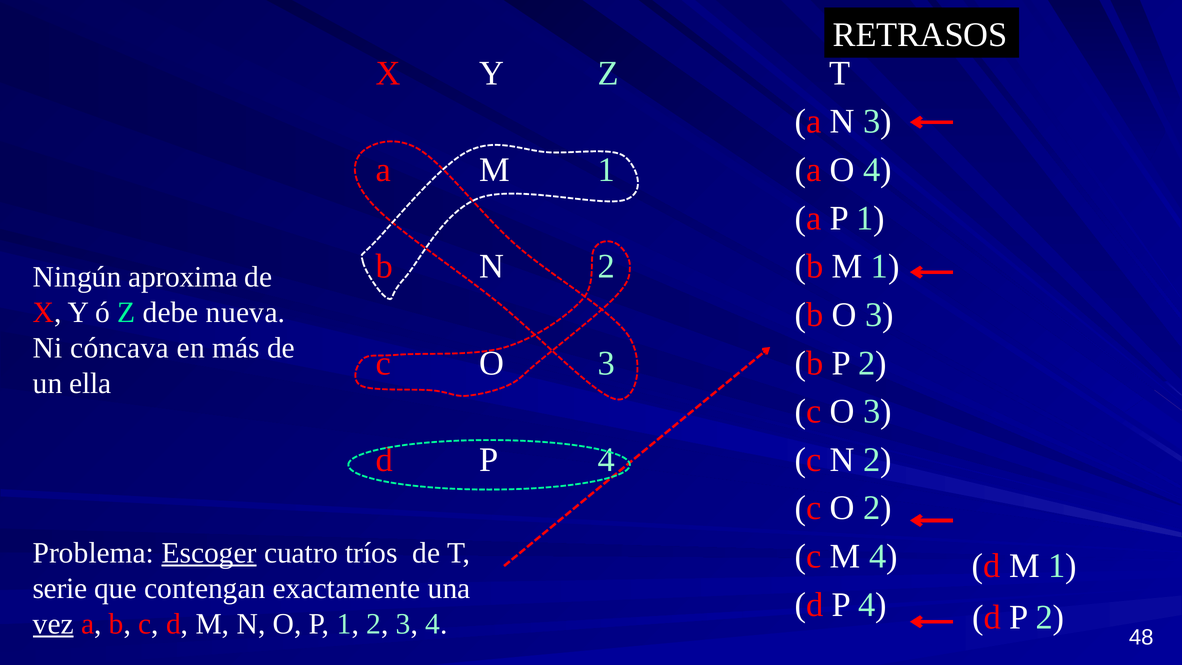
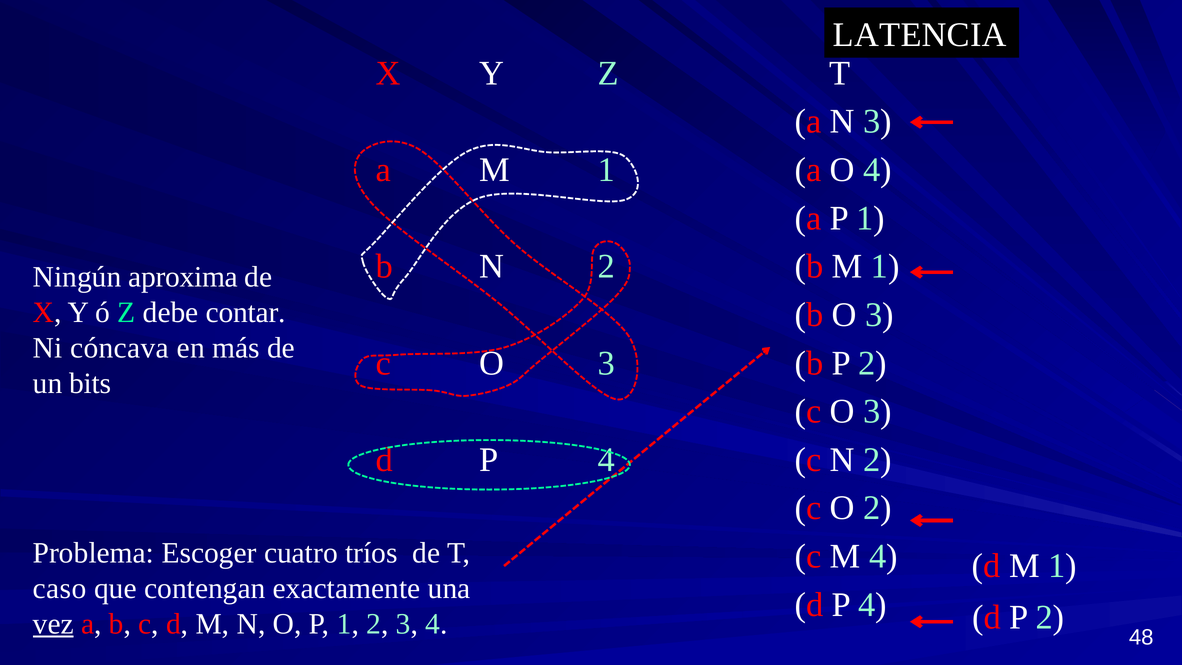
RETRASOS: RETRASOS -> LATENCIA (920, 35)
nueva: nueva -> contar (246, 312)
ella: ella -> bits (90, 383)
Escoger underline: present -> none (209, 553)
serie: serie -> caso (60, 588)
